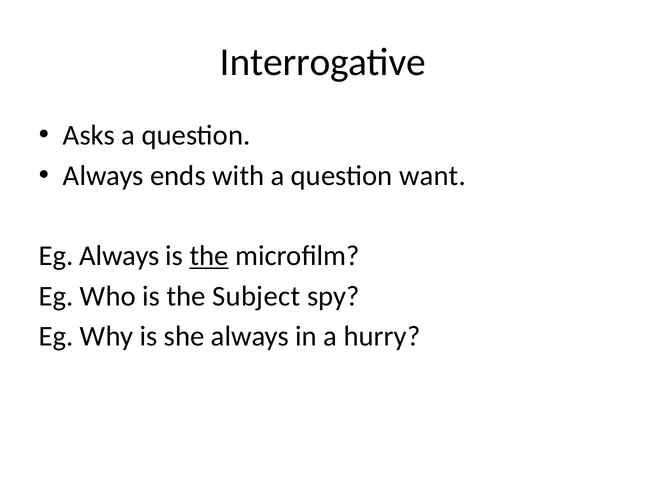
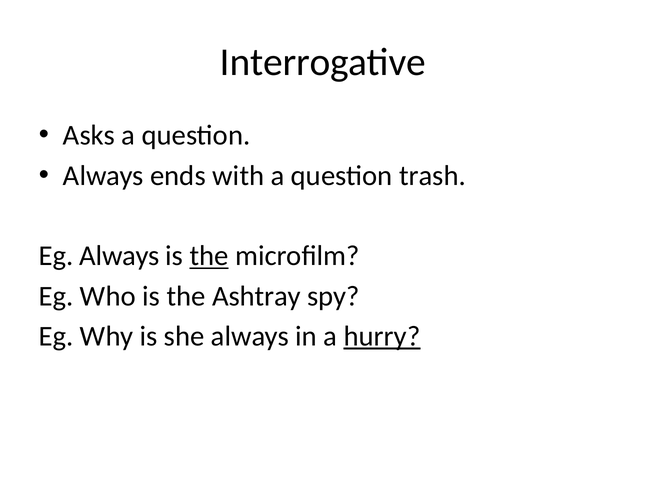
want: want -> trash (433, 176)
Subject: Subject -> Ashtray (256, 296)
hurry underline: none -> present (382, 337)
